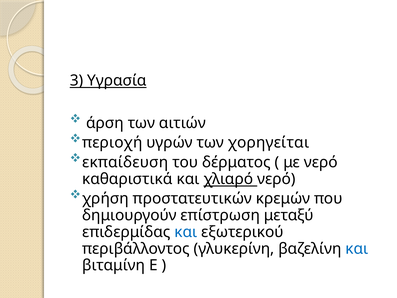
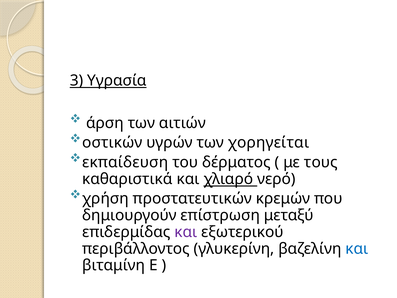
περιοχή: περιοχή -> οστικών (112, 142)
με νερό: νερό -> τους (321, 162)
και colour: blue -> purple (186, 232)
